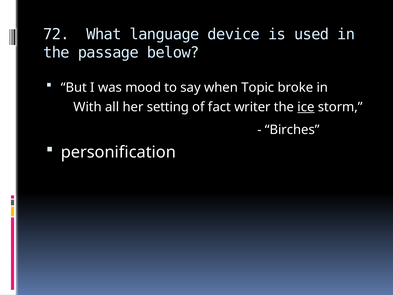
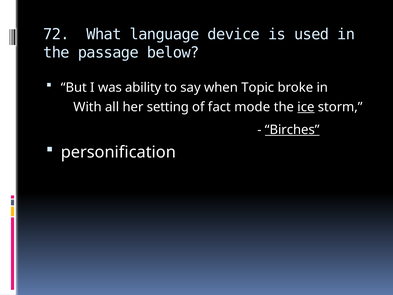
mood: mood -> ability (143, 87)
writer: writer -> mode (252, 107)
Birches underline: none -> present (292, 130)
